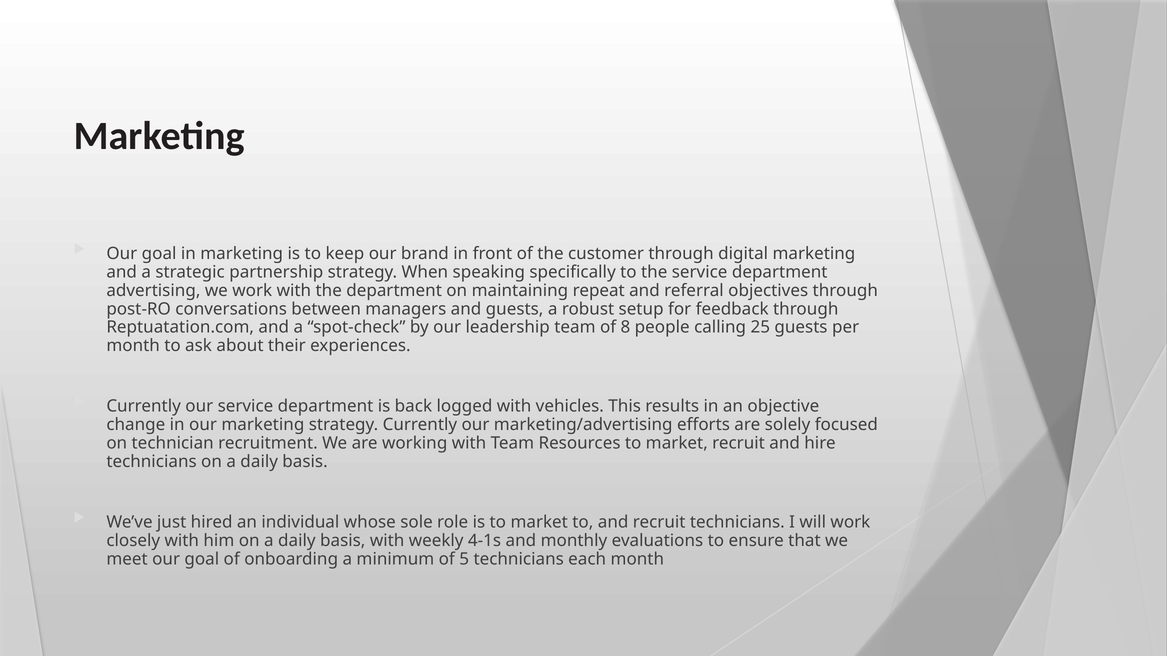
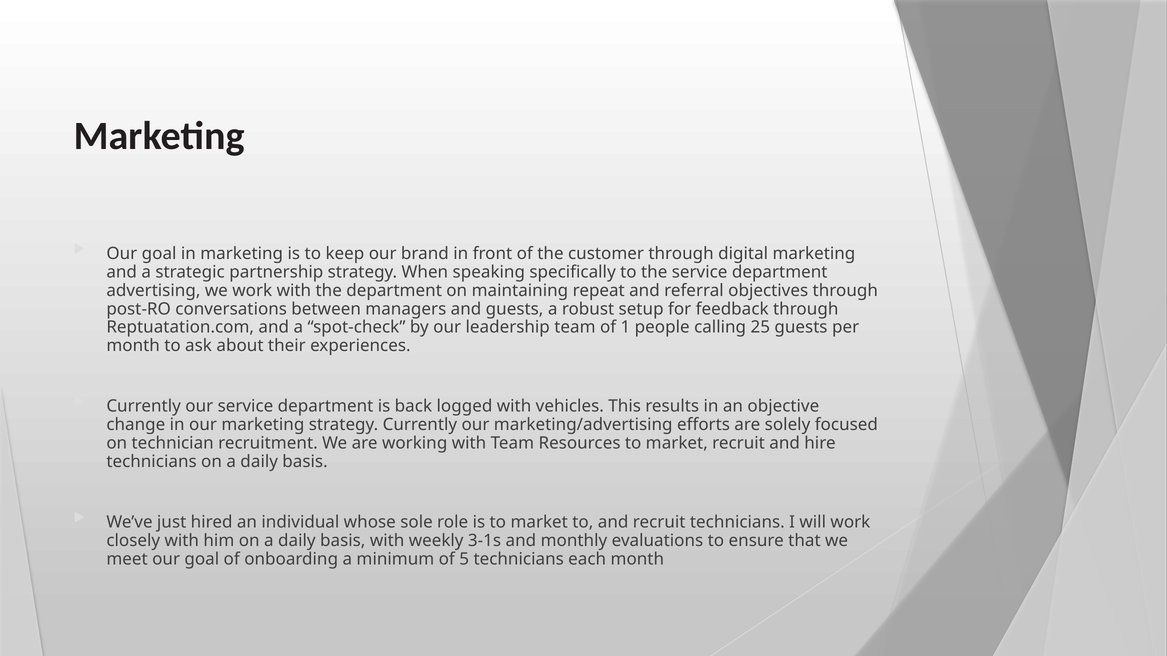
8: 8 -> 1 (625, 328)
4-1s: 4-1s -> 3-1s (485, 541)
